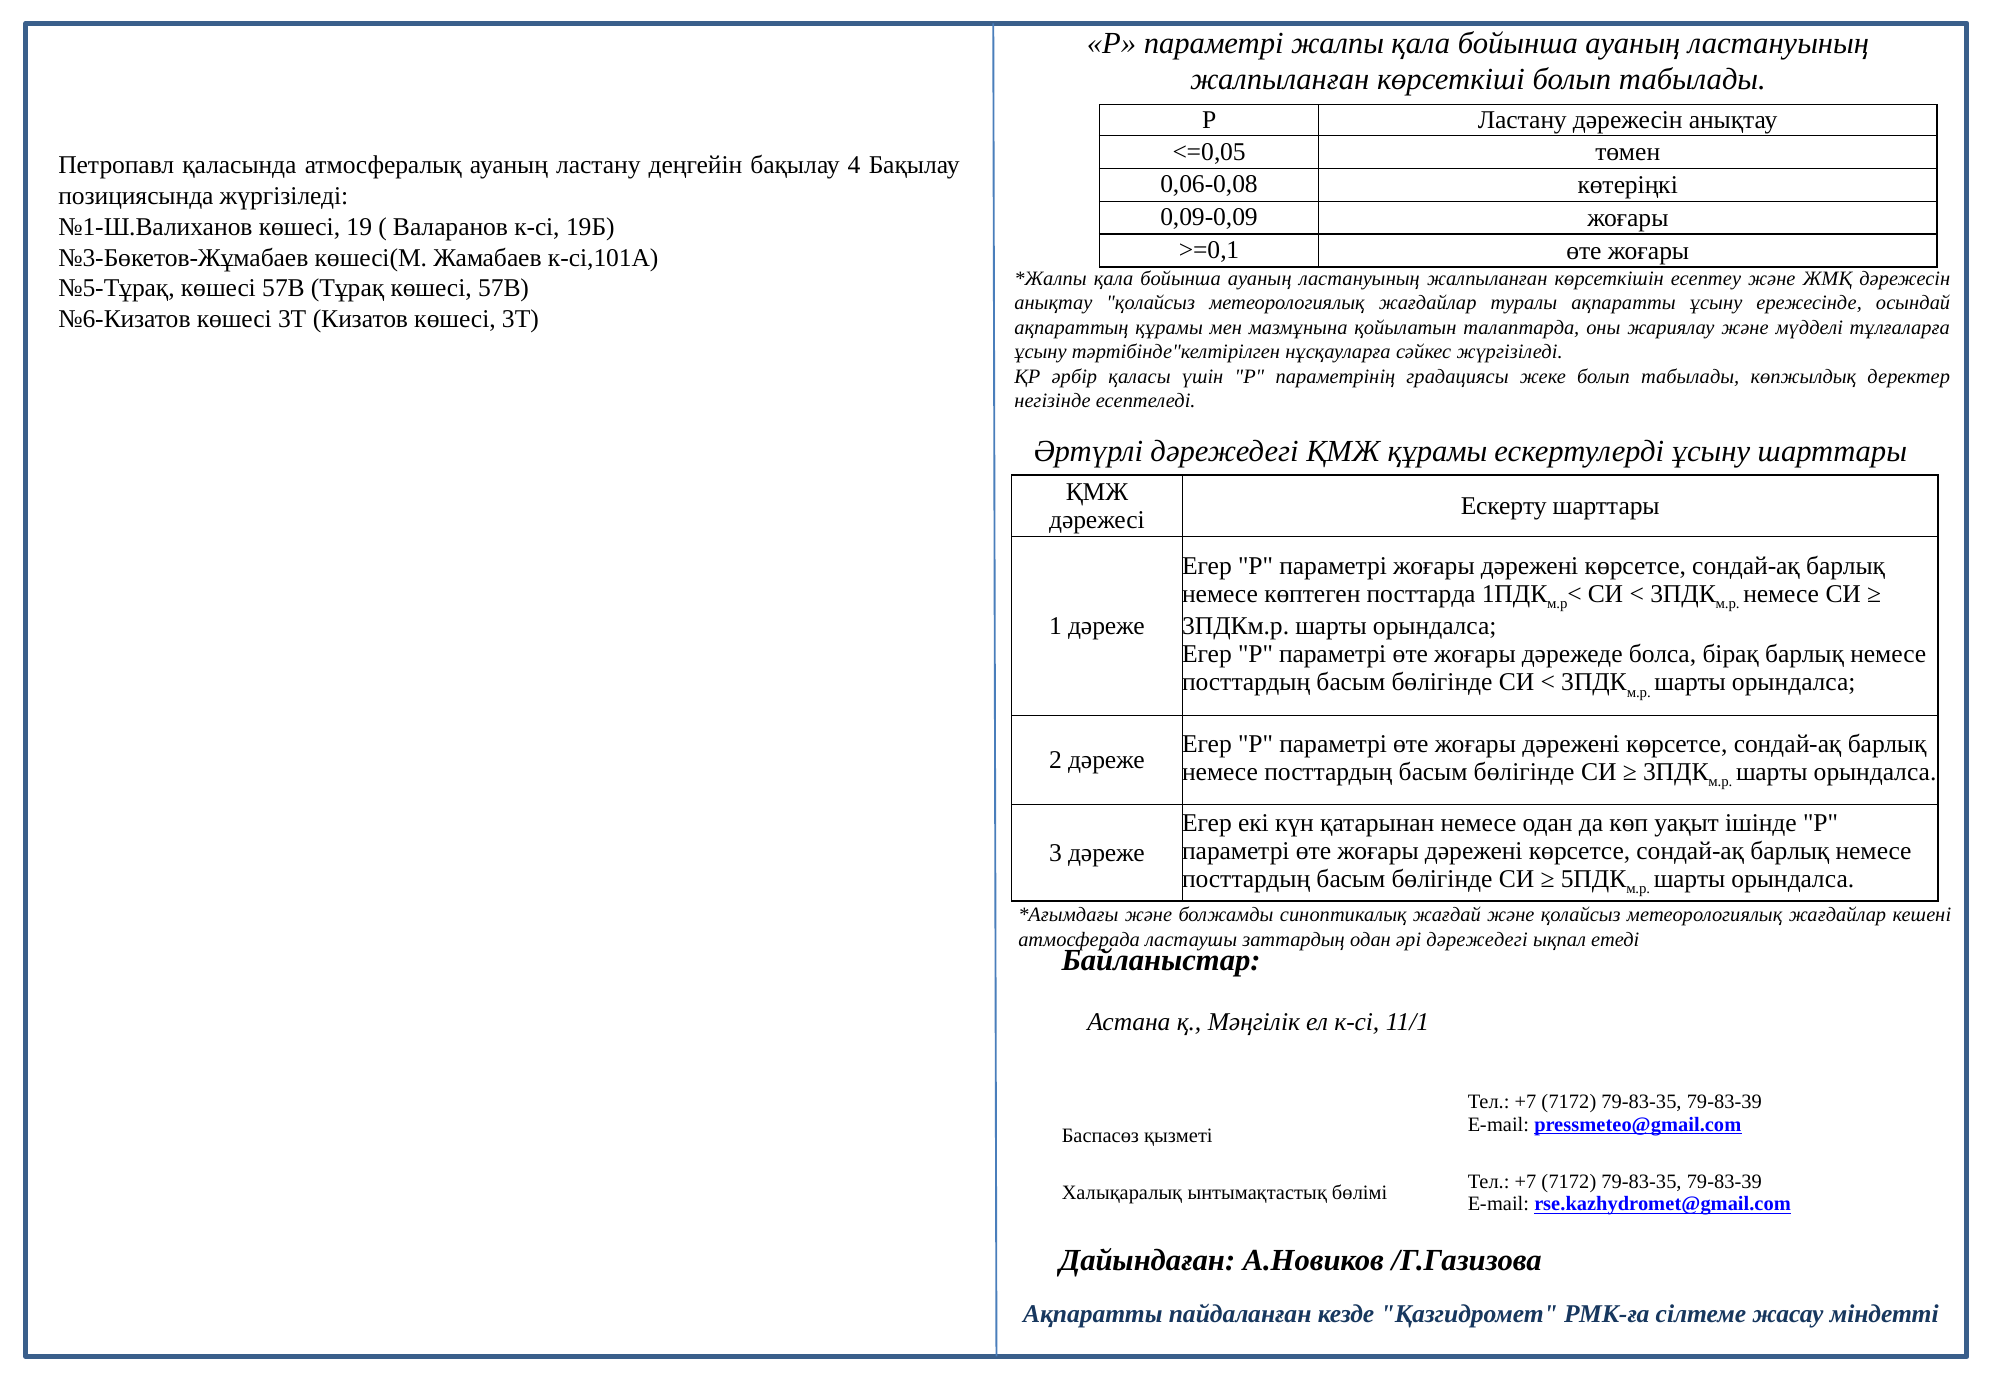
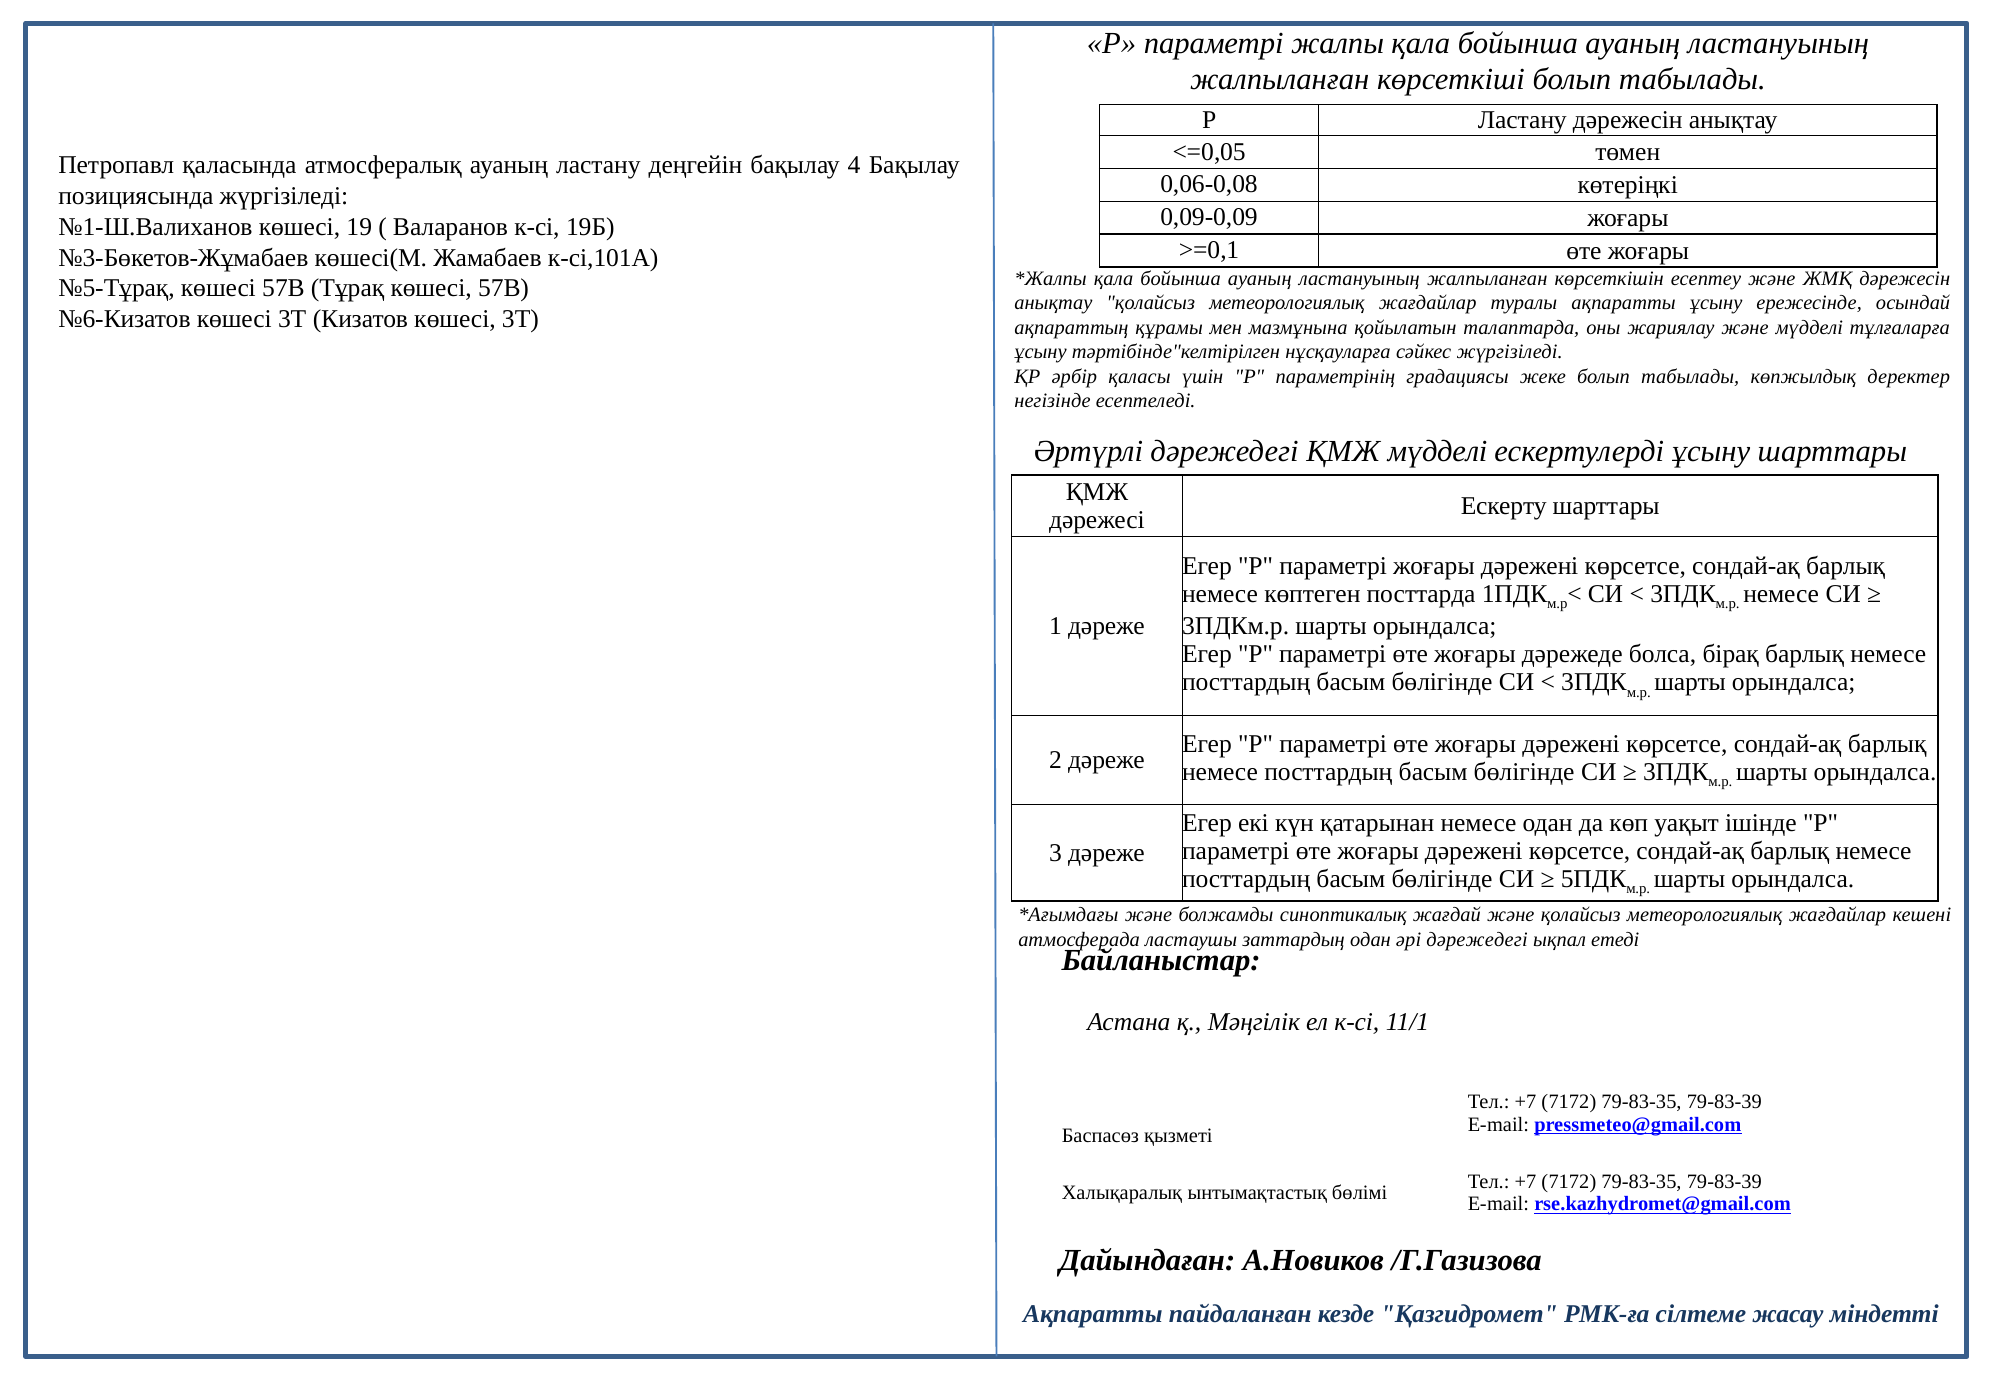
ҚМЖ құрамы: құрамы -> мүдделі (1438, 451)
